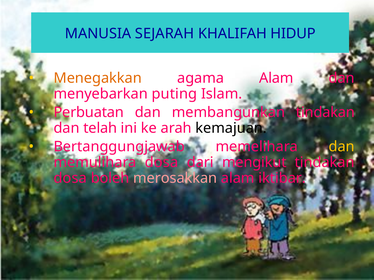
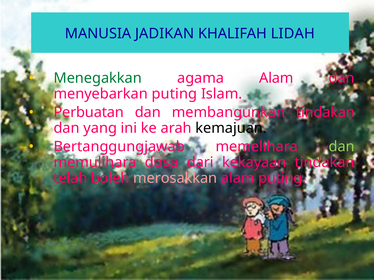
SEJARAH: SEJARAH -> JADIKAN (165, 34)
HIDUP: HIDUP -> LIDAH (293, 34)
Menegakkan colour: orange -> green (98, 78)
telah: telah -> yang (100, 128)
dan colour: yellow -> light green (342, 147)
mengikut: mengikut -> kekayaan (254, 163)
dosa: dosa -> telah (70, 178)
alam iktibar: iktibar -> puting (282, 178)
